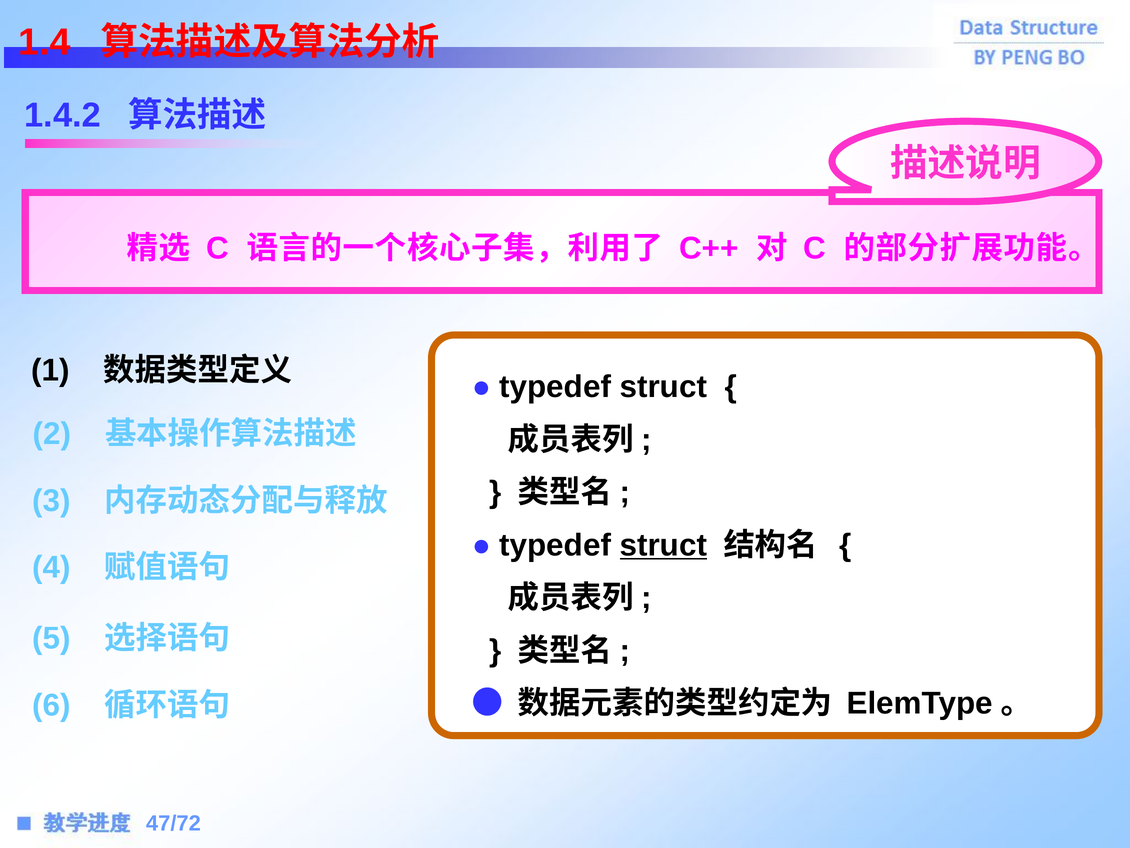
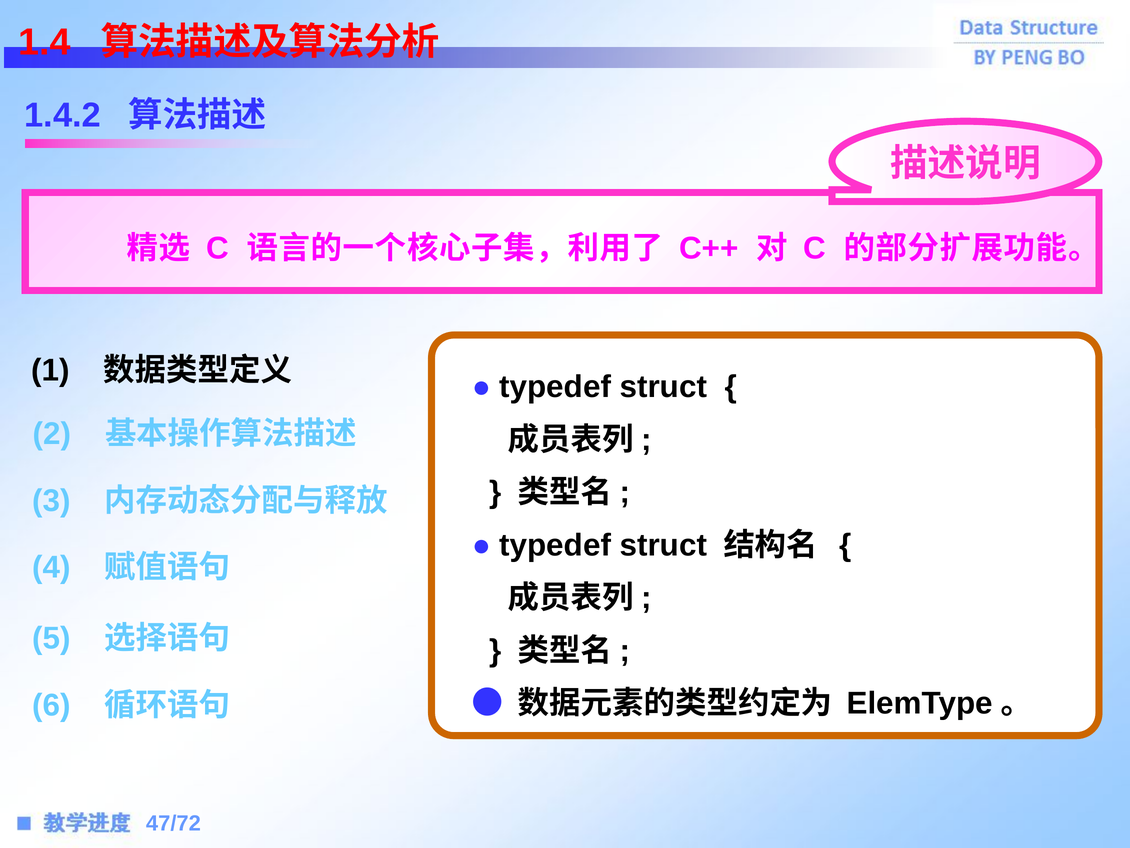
struct underline: present -> none (663, 545)
